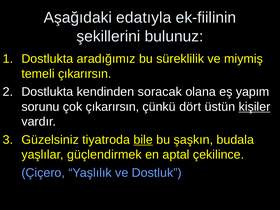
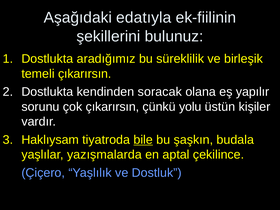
miymiş: miymiş -> birleşik (243, 59)
yapım: yapım -> yapılır (253, 92)
dört: dört -> yolu (190, 107)
kişiler underline: present -> none (255, 107)
Güzelsiniz: Güzelsiniz -> Haklıysam (50, 140)
güçlendirmek: güçlendirmek -> yazışmalarda (104, 155)
